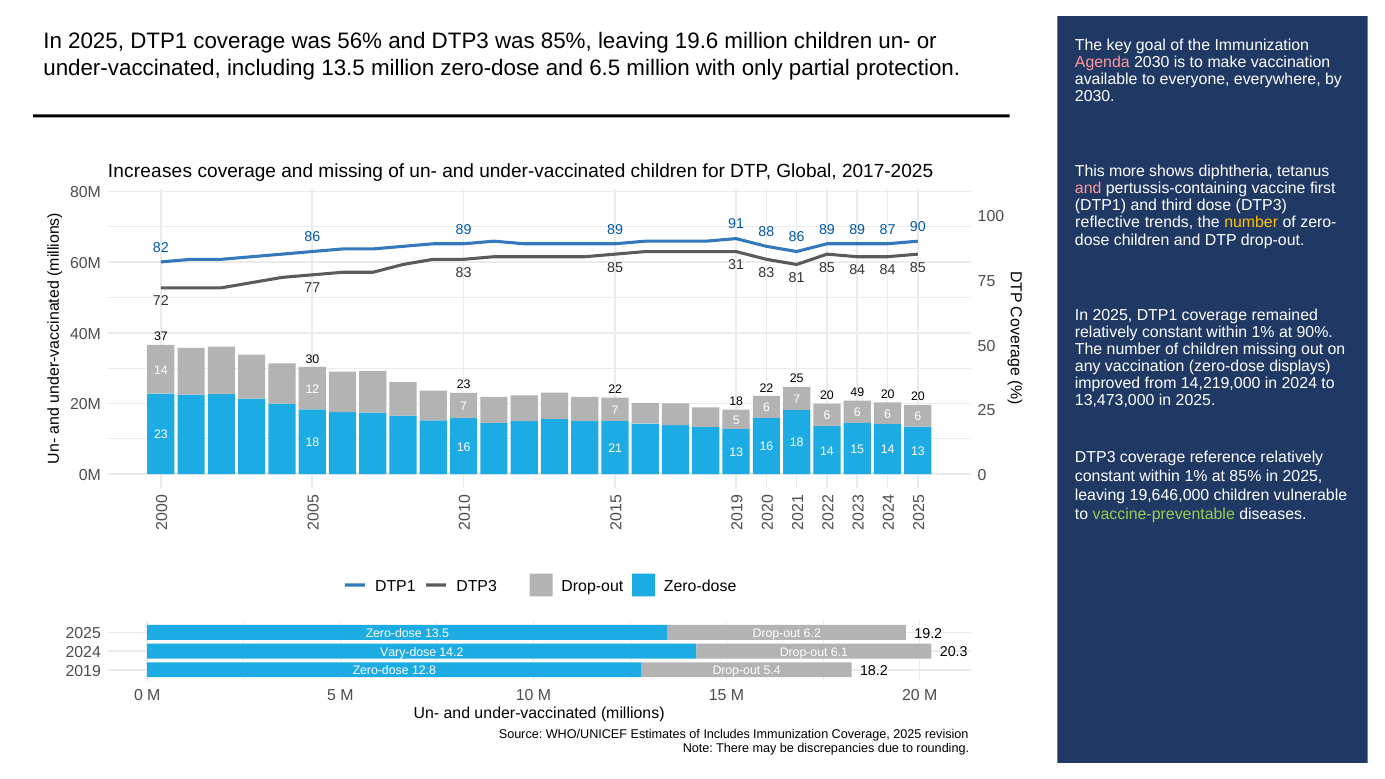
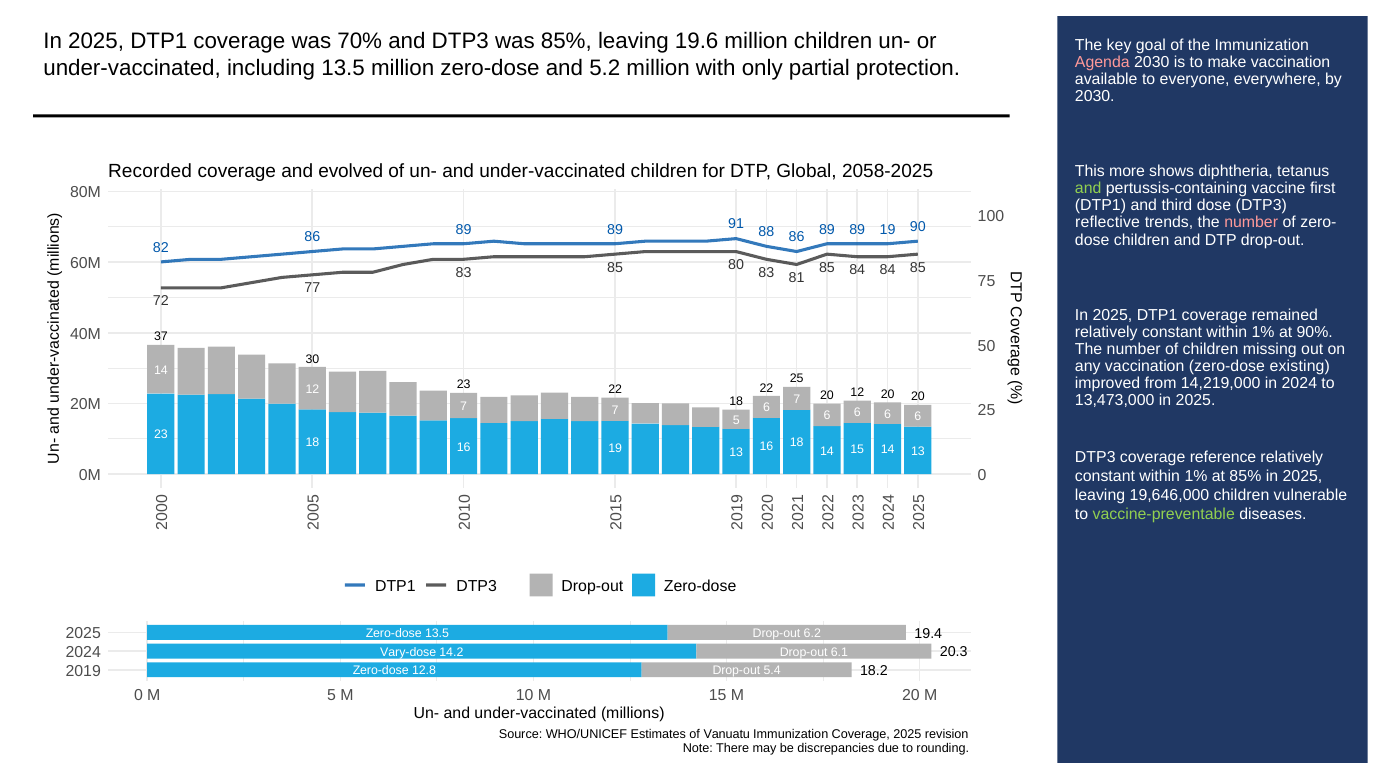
56%: 56% -> 70% (360, 41)
6.5: 6.5 -> 5.2 (605, 68)
Increases: Increases -> Recorded (150, 171)
and missing: missing -> evolved (351, 171)
2017-2025: 2017-2025 -> 2058-2025 (888, 171)
and colour: pink -> light green (1088, 188)
number colour: yellow -> pink (1251, 223)
89 87: 87 -> 19 (888, 229)
31: 31 -> 80 (736, 265)
displays: displays -> existing (1300, 366)
20 49: 49 -> 12 (857, 393)
16 21: 21 -> 19 (615, 448)
19.2: 19.2 -> 19.4 (928, 634)
Includes: Includes -> Vanuatu (727, 735)
